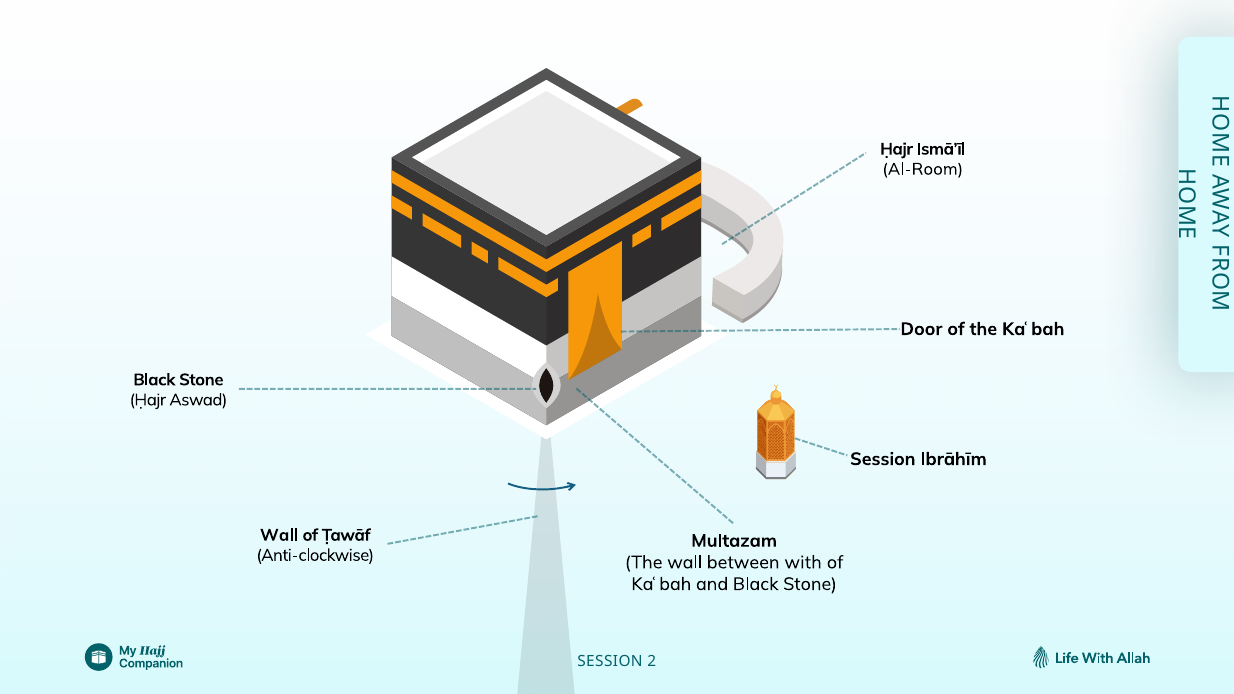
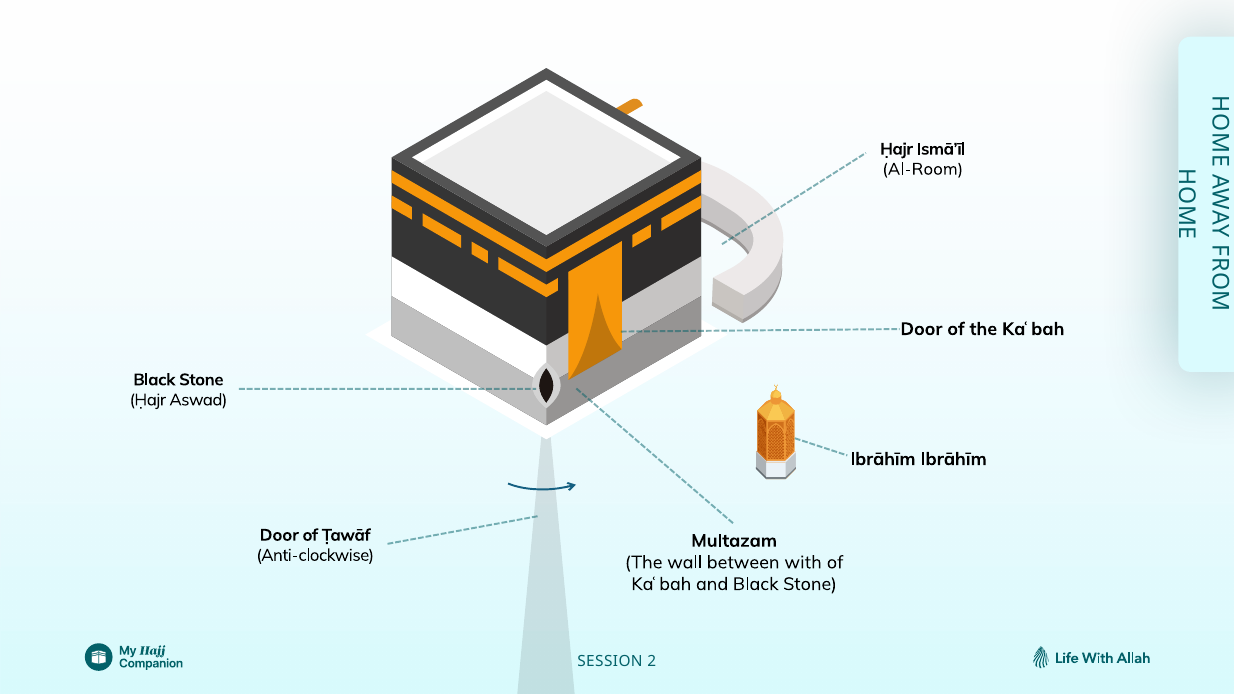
Session: Session -> Ibrāhīm (883, 459)
Wall: Wall -> Door (279, 535)
